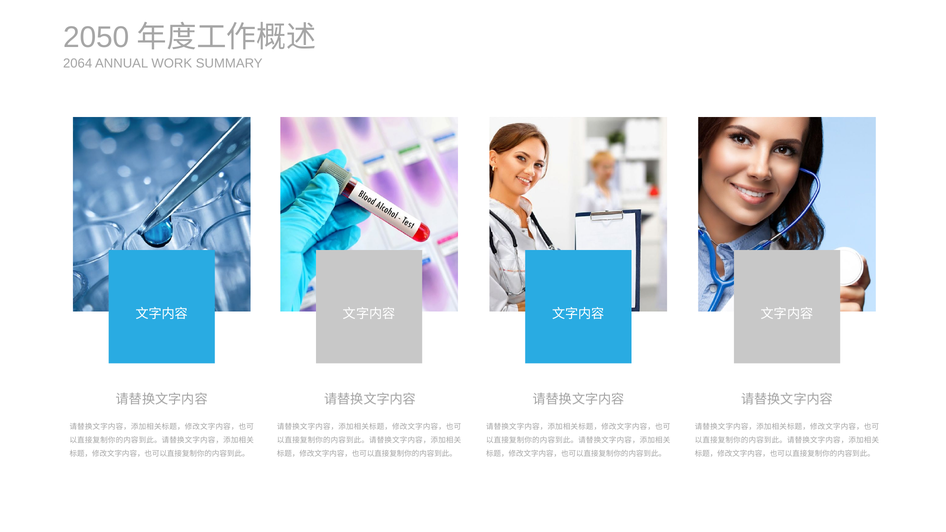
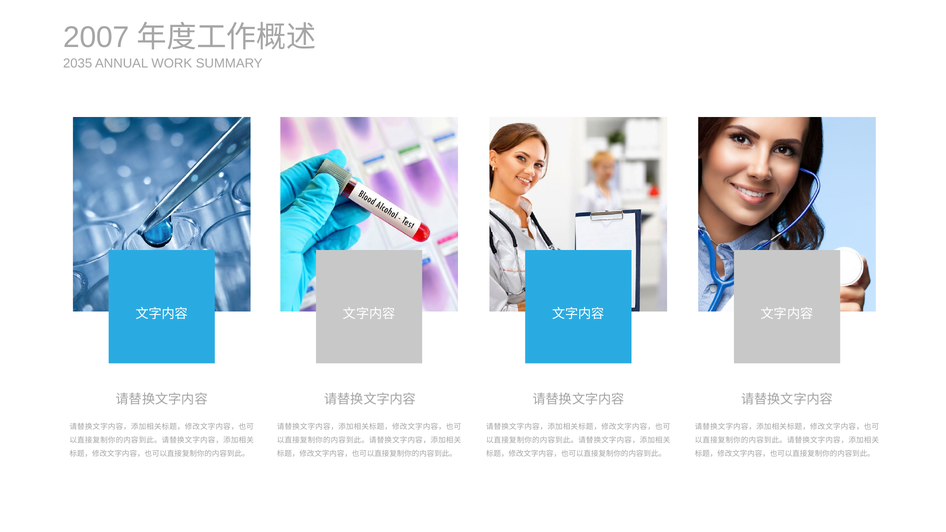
2050: 2050 -> 2007 (96, 37)
2064: 2064 -> 2035 (78, 63)
